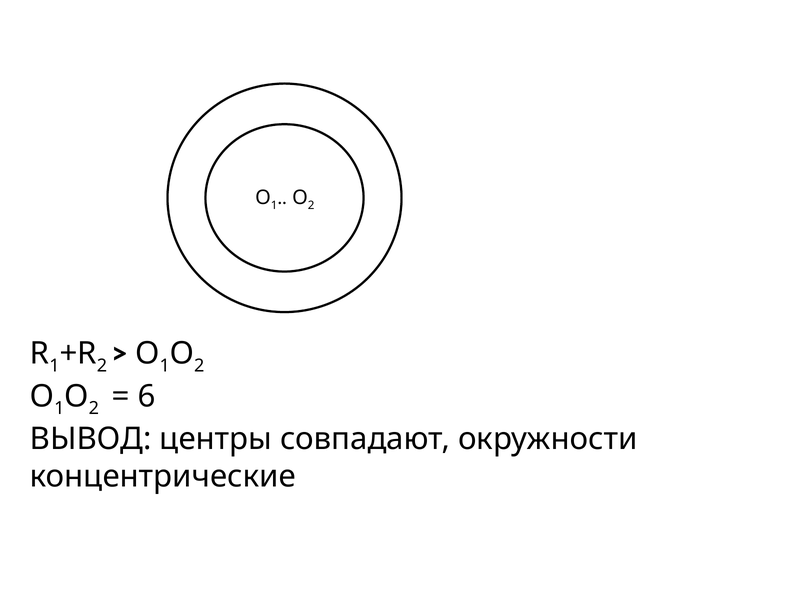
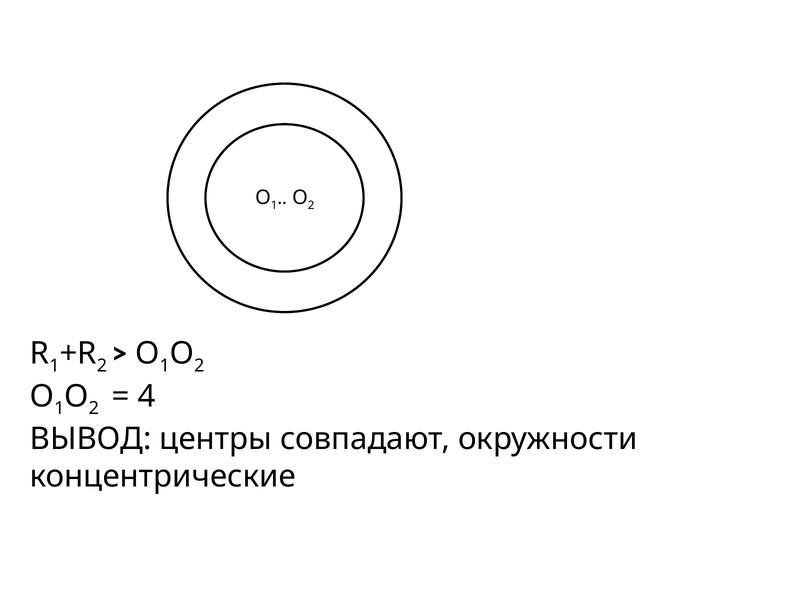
6: 6 -> 4 (147, 396)
